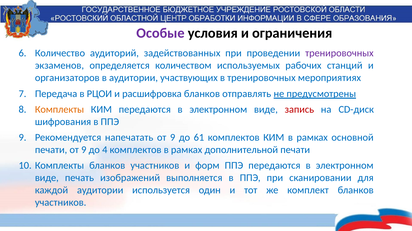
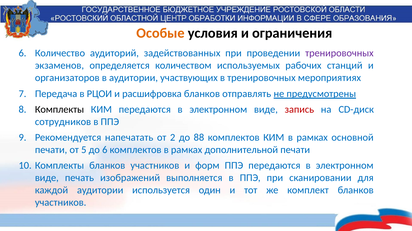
Особые colour: purple -> orange (160, 33)
Комплекты colour: orange -> black (59, 110)
шифрования: шифрования -> сотрудников (63, 122)
напечатать от 9: 9 -> 2 (173, 138)
61: 61 -> 88 (199, 138)
печати от 9: 9 -> 5 (84, 150)
до 4: 4 -> 6 (105, 150)
